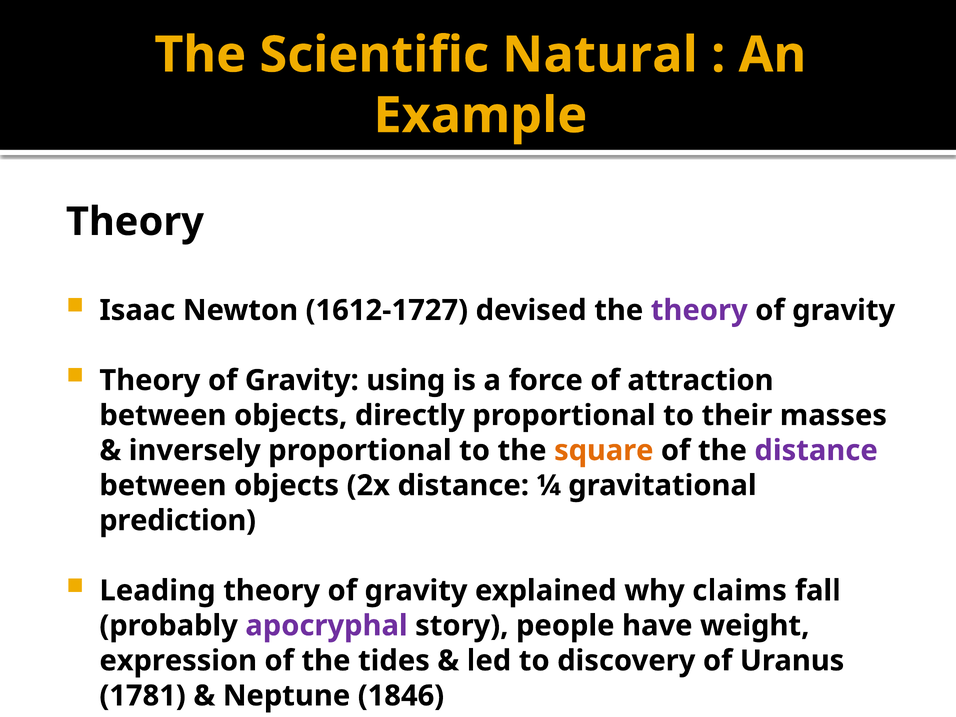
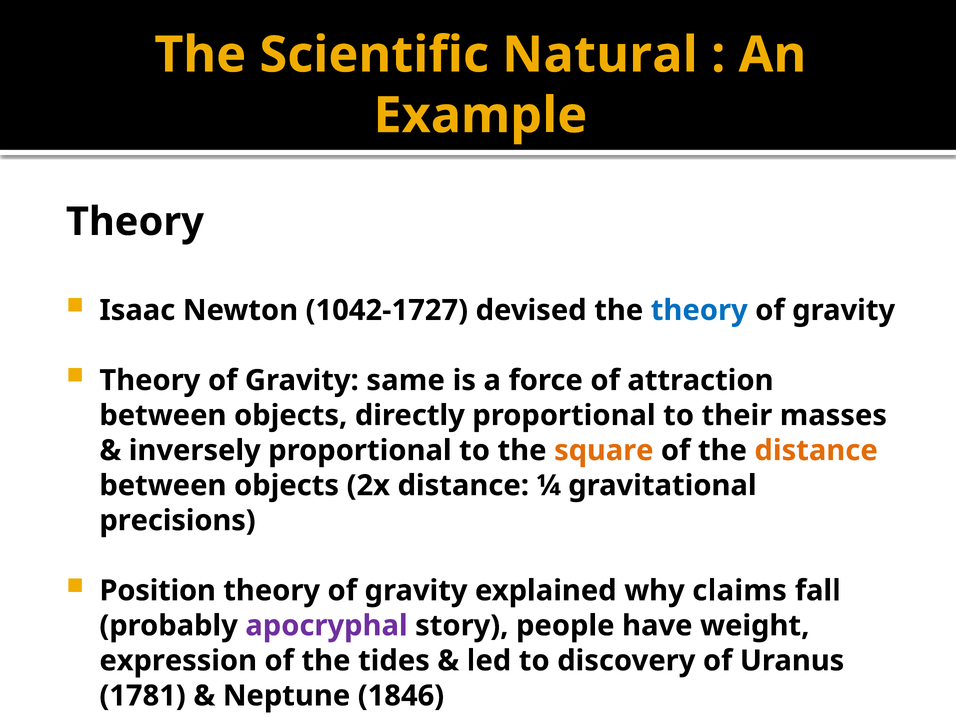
1612-1727: 1612-1727 -> 1042-1727 (387, 310)
theory colour: purple -> blue (699, 310)
using: using -> same (406, 380)
distance colour: purple -> orange (816, 450)
prediction: prediction -> precisions (178, 521)
Leading: Leading -> Position (158, 591)
